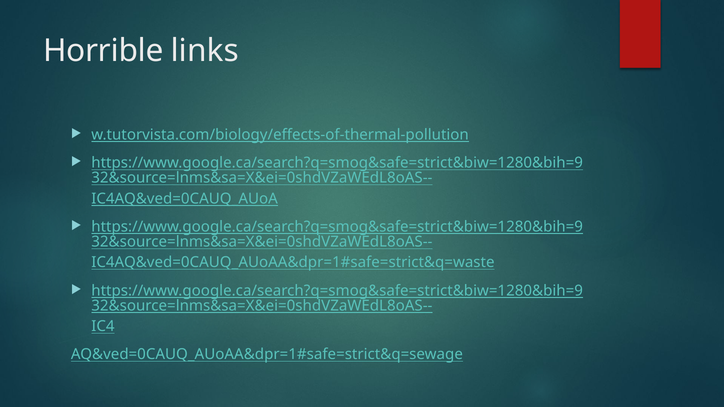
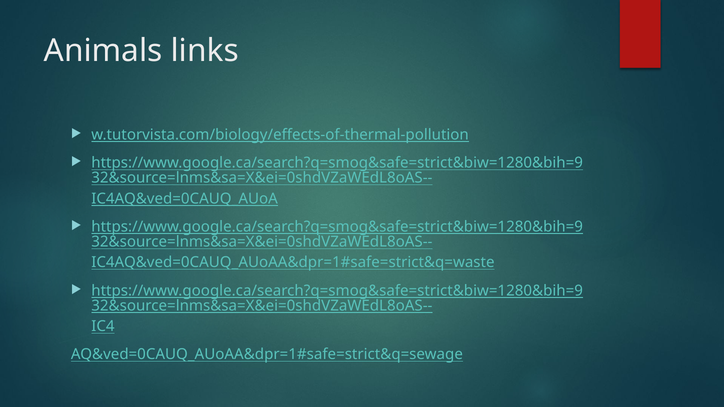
Horrible: Horrible -> Animals (103, 51)
